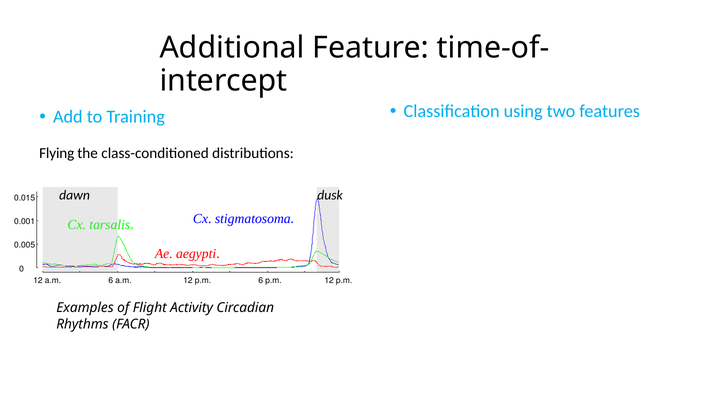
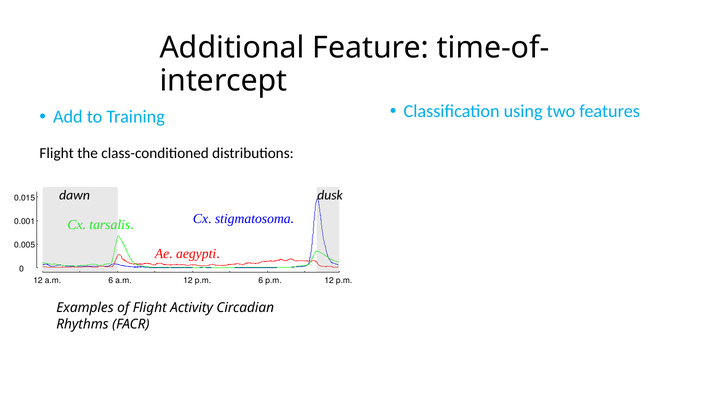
Flying: Flying -> Flight (57, 153)
